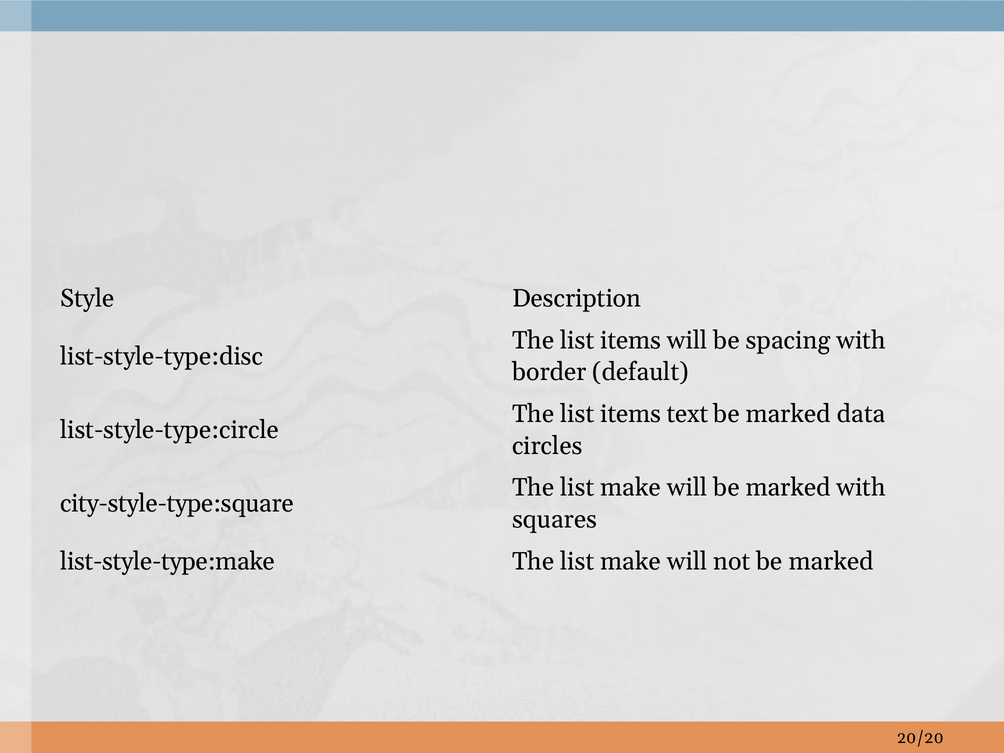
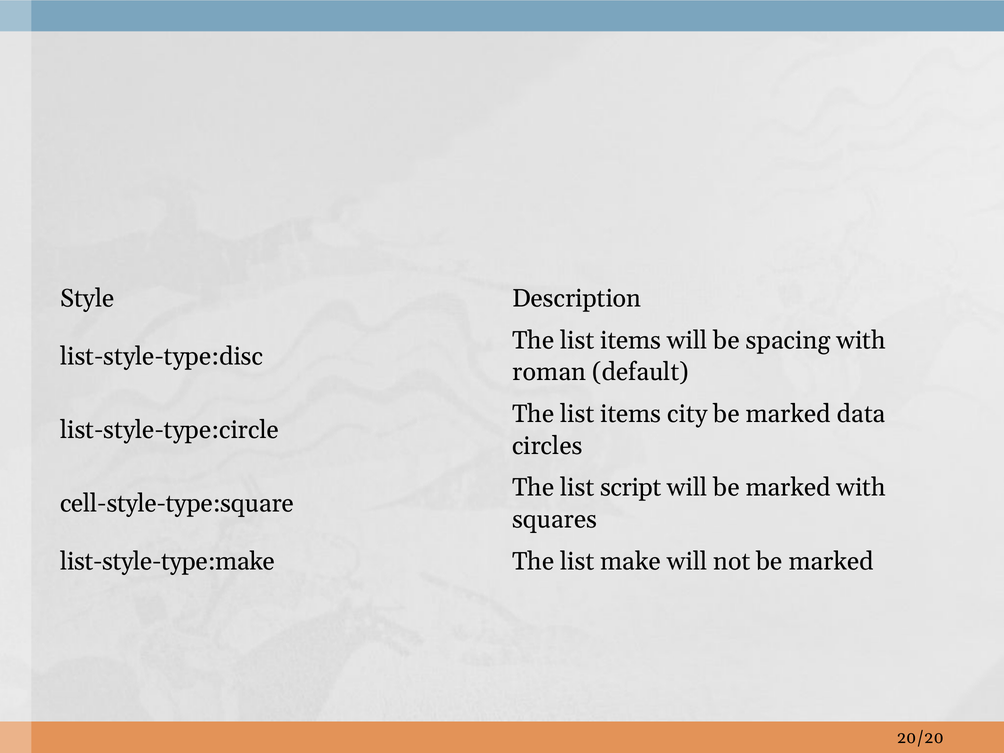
border: border -> roman (549, 372)
text: text -> city (687, 414)
make: make -> script (631, 488)
city-style-type:square: city-style-type:square -> cell-style-type:square (177, 504)
